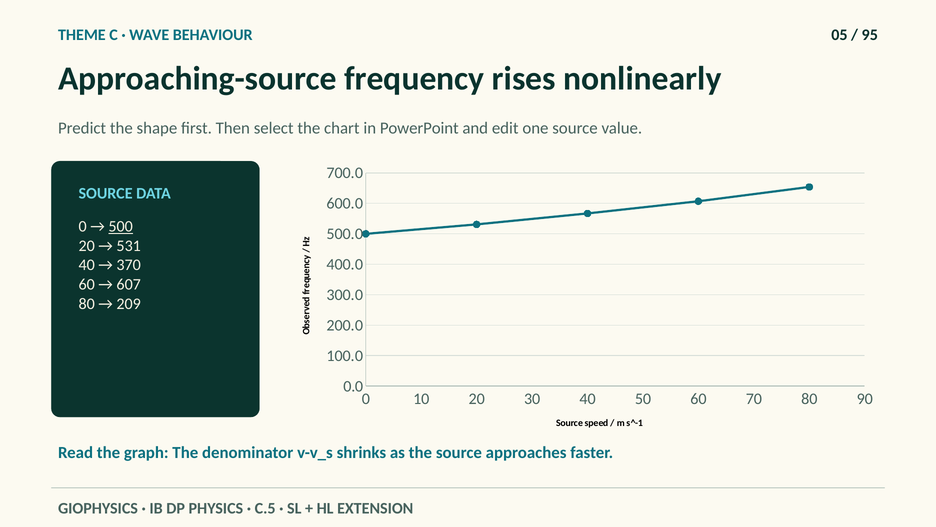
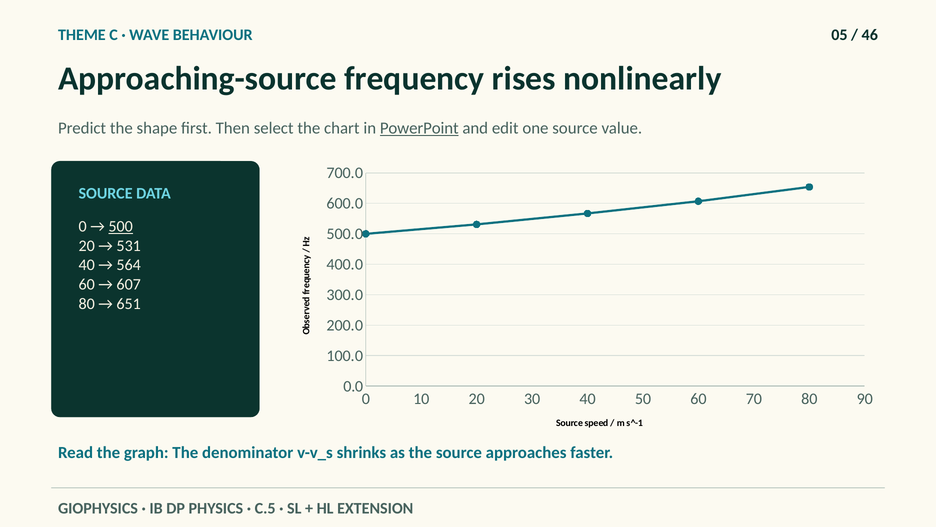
95: 95 -> 46 (870, 35)
PowerPoint underline: none -> present (419, 128)
370: 370 -> 564 (129, 265)
209: 209 -> 651 (129, 303)
